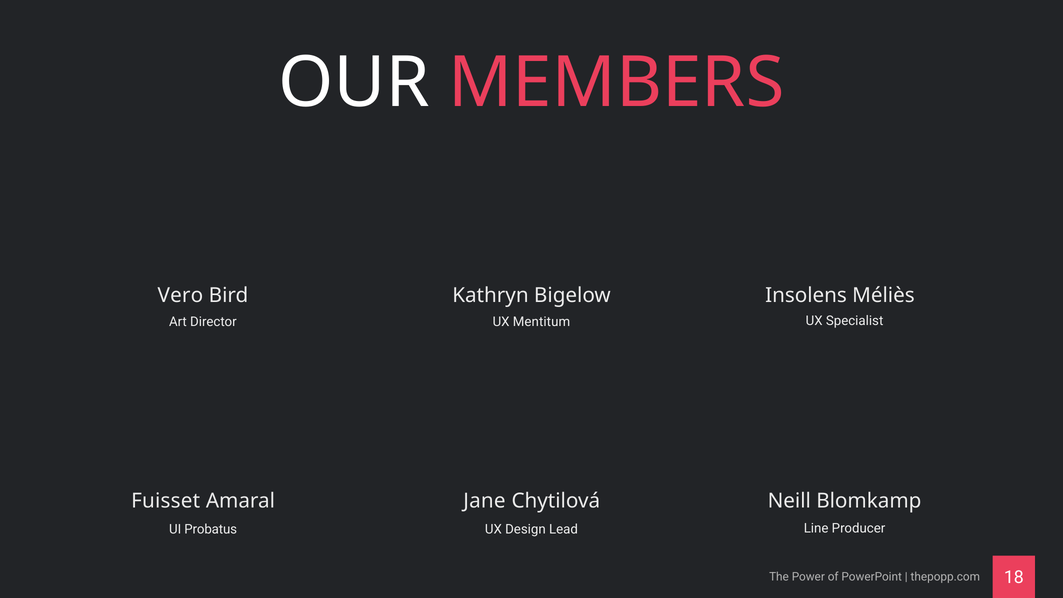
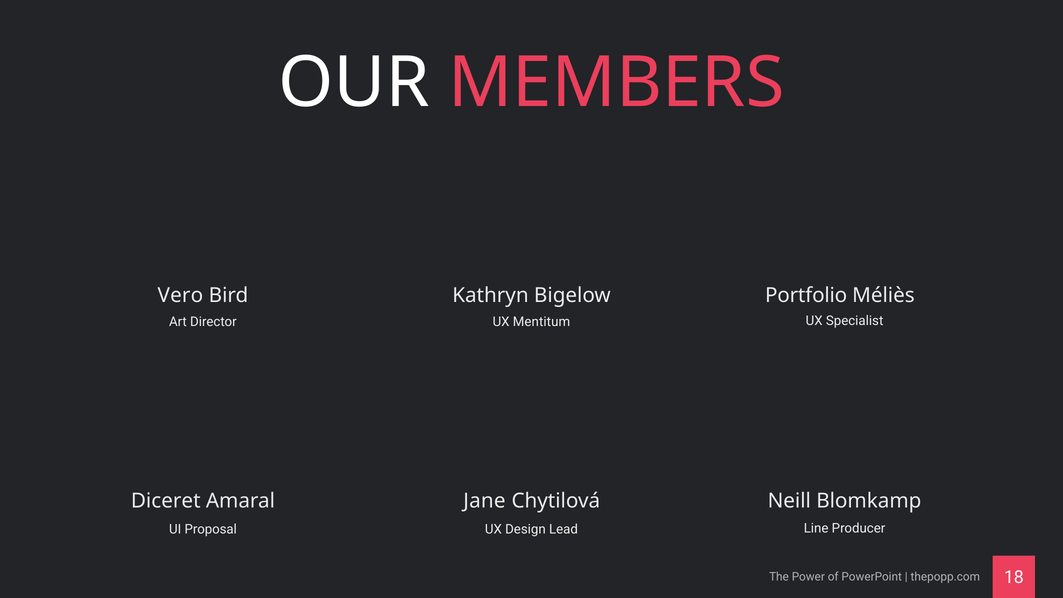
Insolens: Insolens -> Portfolio (806, 295)
Fuisset: Fuisset -> Diceret (166, 501)
Probatus: Probatus -> Proposal (211, 529)
